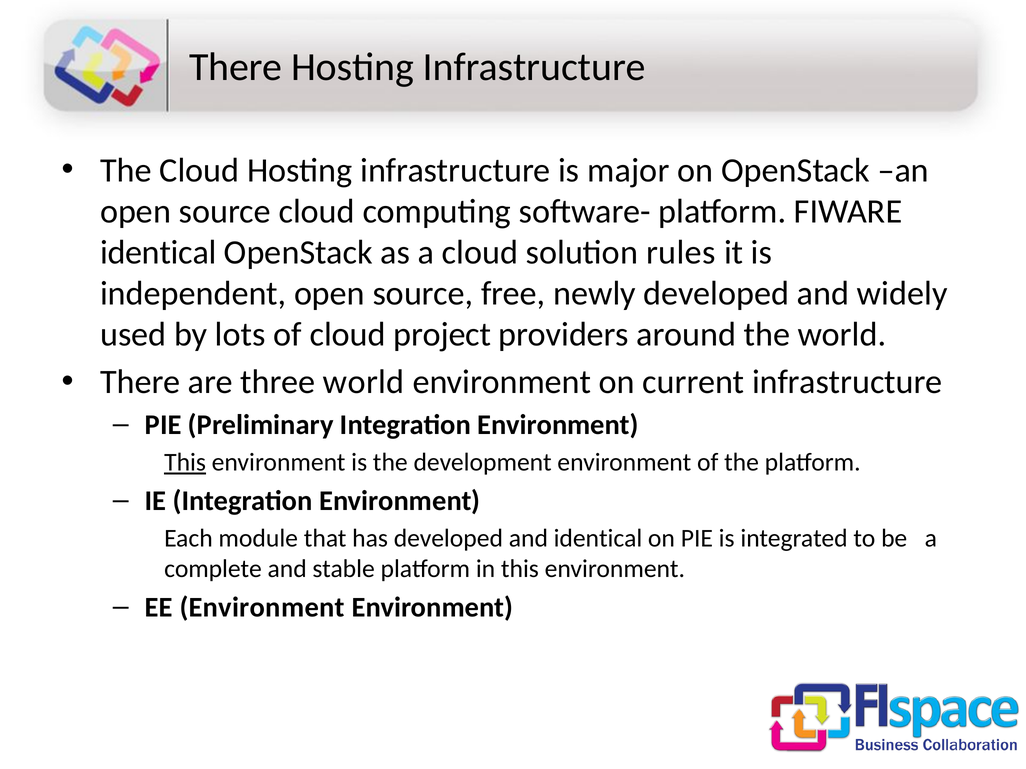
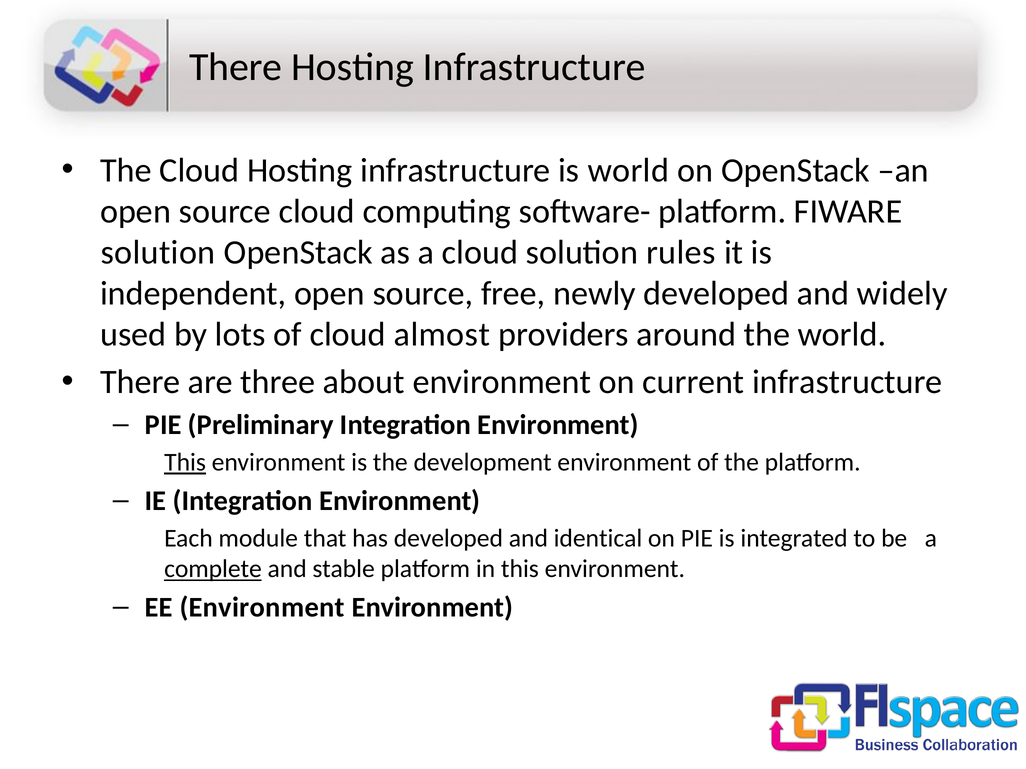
is major: major -> world (628, 170)
identical: identical -> solution (158, 252)
project: project -> almost (442, 335)
three world: world -> about (364, 382)
complete underline: none -> present (213, 569)
